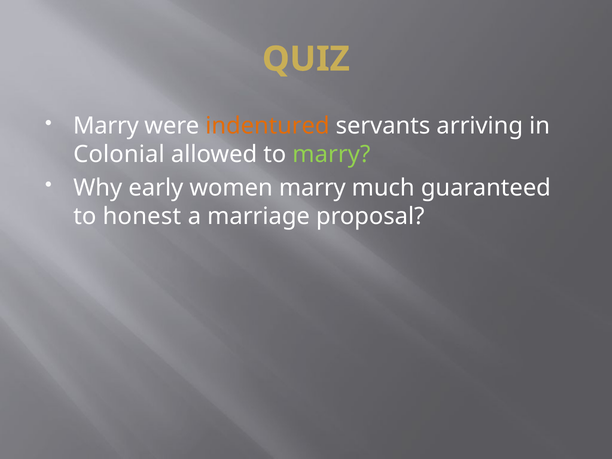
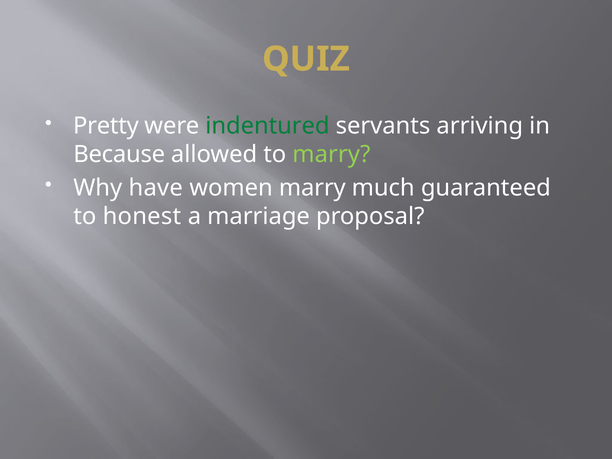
Marry: Marry -> Pretty (106, 126)
indentured colour: orange -> green (267, 126)
Colonial: Colonial -> Because (119, 155)
early: early -> have (156, 188)
